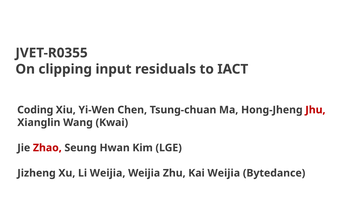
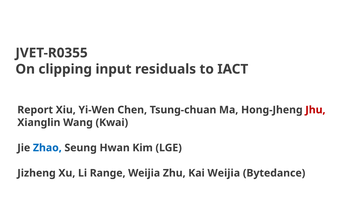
Coding: Coding -> Report (35, 110)
Zhao colour: red -> blue (47, 148)
Li Weijia: Weijia -> Range (108, 173)
